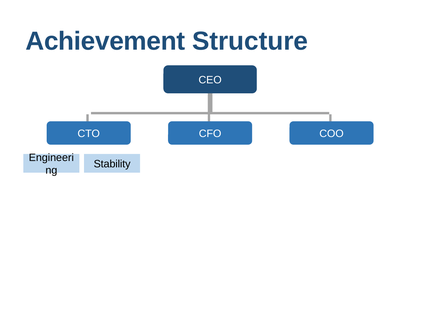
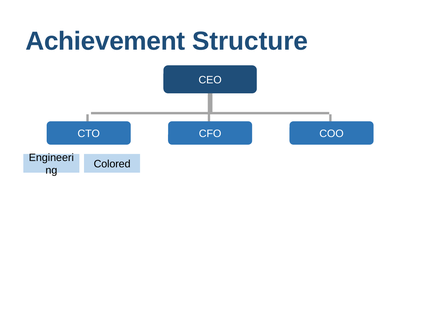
Stability: Stability -> Colored (112, 164)
